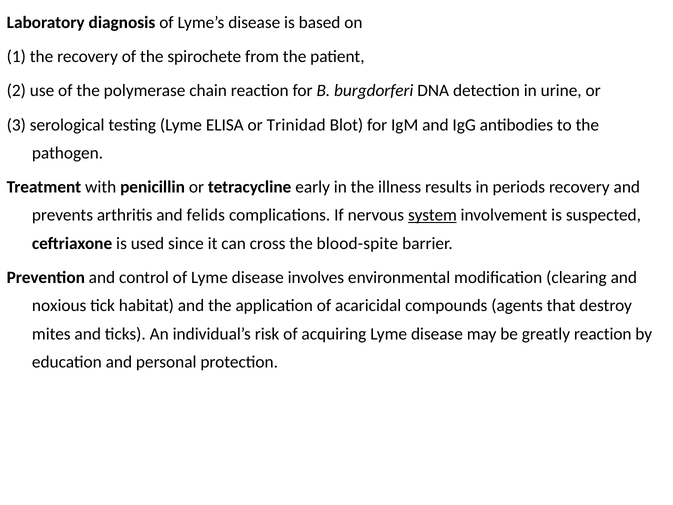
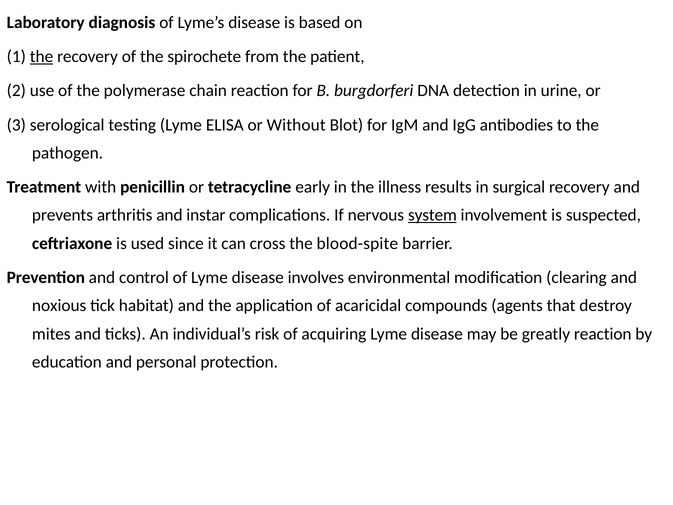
the underline: none -> present (42, 57)
Trinidad: Trinidad -> Without (296, 125)
periods: periods -> surgical (519, 187)
felids: felids -> instar (206, 215)
